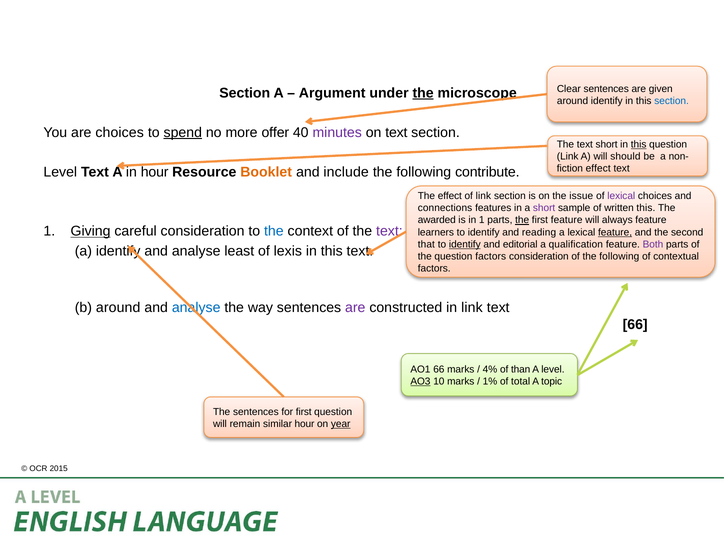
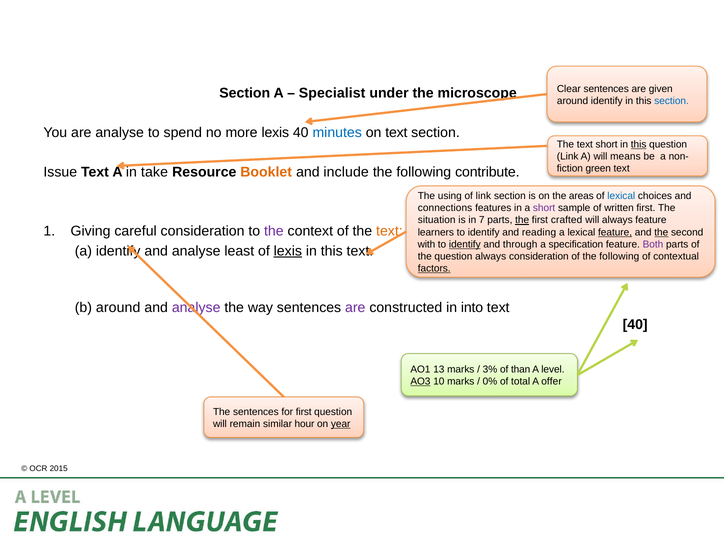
Argument: Argument -> Specialist (332, 93)
the underline: present -> none (423, 93)
are choices: choices -> analyse (120, 132)
spend underline: present -> none (183, 132)
more offer: offer -> lexis (275, 132)
minutes colour: purple -> blue (337, 132)
should: should -> means (625, 157)
effect: effect -> green (598, 169)
Level: Level -> Issue (60, 172)
in hour: hour -> take (154, 172)
The effect: effect -> using (450, 196)
issue: issue -> areas (581, 196)
lexical colour: purple -> blue (621, 196)
written this: this -> first (646, 208)
awarded: awarded -> situation (437, 220)
in 1: 1 -> 7 (482, 220)
first feature: feature -> crafted (567, 220)
Giving underline: present -> none (91, 231)
the colour: blue -> purple (274, 231)
text colour: purple -> orange (389, 231)
the underline: none -> present (661, 232)
that: that -> with (426, 244)
editorial: editorial -> through (520, 244)
qualification: qualification -> specification (576, 244)
lexis underline: none -> present (288, 251)
question factors: factors -> always (491, 256)
factors underline: none -> present (434, 268)
analyse colour: blue -> purple (196, 307)
in link: link -> into (472, 307)
66: 66 -> 40 (635, 324)
AO1 66: 66 -> 13 (439, 369)
4%: 4% -> 3% (490, 369)
1%: 1% -> 0% (490, 381)
topic: topic -> offer (552, 381)
